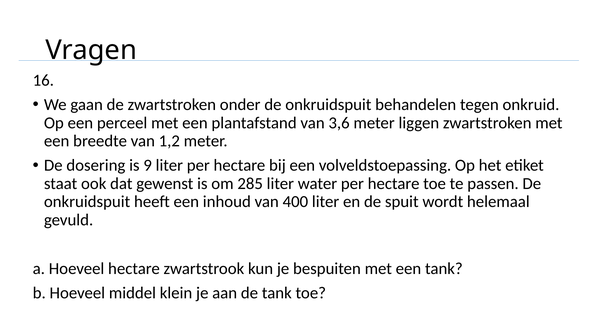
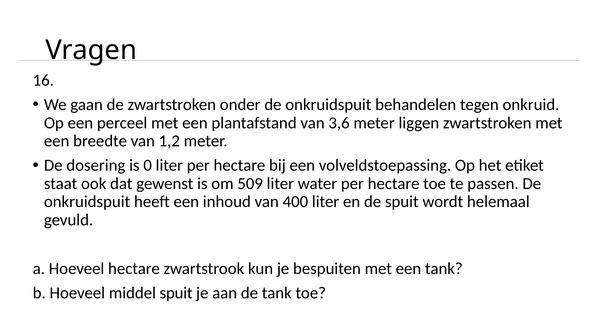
9: 9 -> 0 (148, 165)
285: 285 -> 509 (250, 183)
middel klein: klein -> spuit (176, 293)
